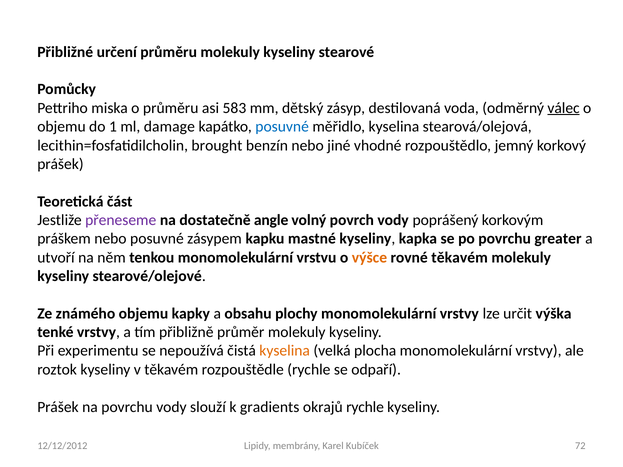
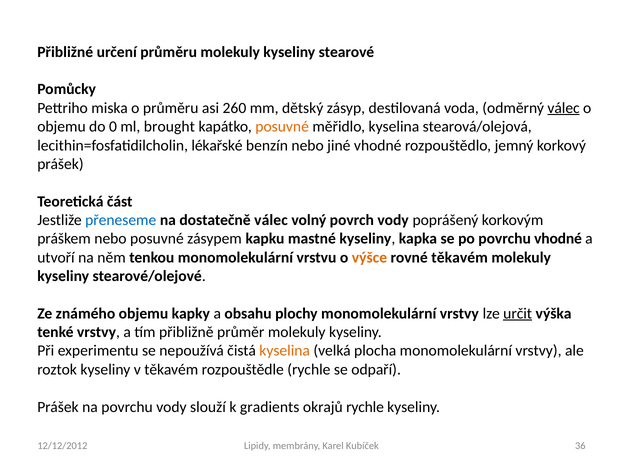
583: 583 -> 260 (234, 108)
1: 1 -> 0 (113, 127)
damage: damage -> brought (169, 127)
posuvné colour: blue -> orange (282, 127)
brought: brought -> lékařské (217, 145)
přeneseme colour: purple -> blue (121, 220)
dostatečně angle: angle -> válec (271, 220)
povrchu greater: greater -> vhodné (558, 239)
určit underline: none -> present (518, 314)
72: 72 -> 36 (580, 446)
